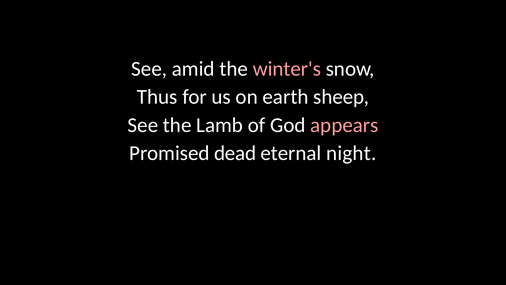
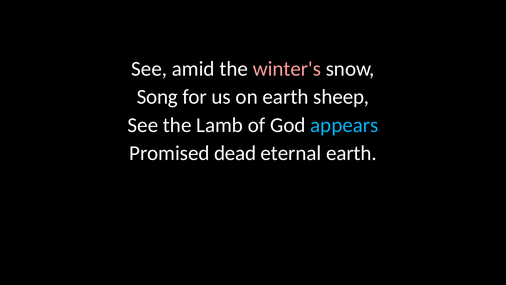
Thus: Thus -> Song (157, 97)
appears colour: pink -> light blue (344, 125)
eternal night: night -> earth (351, 153)
